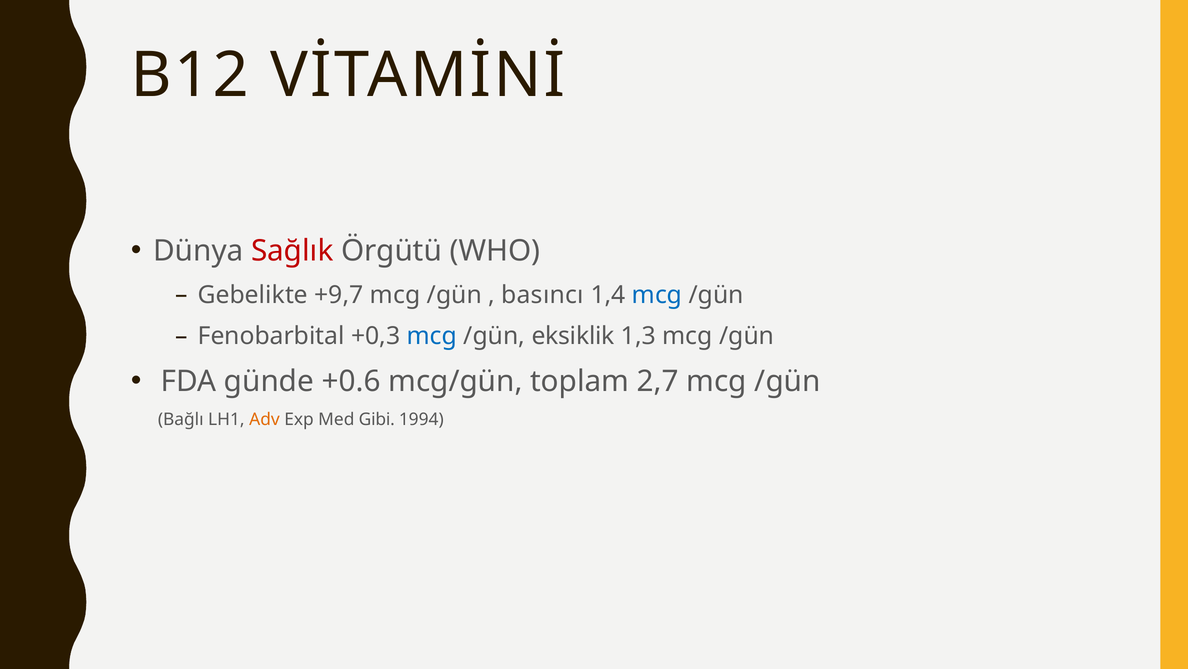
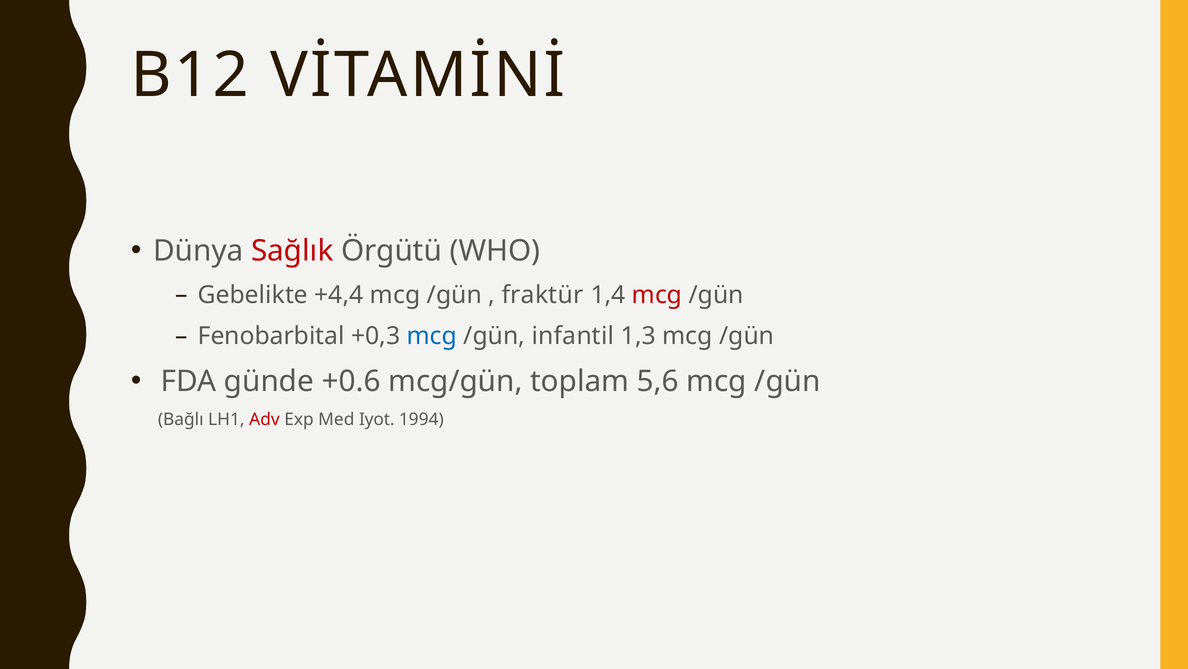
+9,7: +9,7 -> +4,4 (339, 295)
basıncı: basıncı -> fraktür (543, 295)
mcg colour: blue -> red (657, 295)
eksiklik: eksiklik -> infantil (573, 336)
2,7: 2,7 -> 5,6 (658, 381)
Adv colour: orange -> red (264, 419)
Gibi: Gibi -> Iyot (377, 419)
